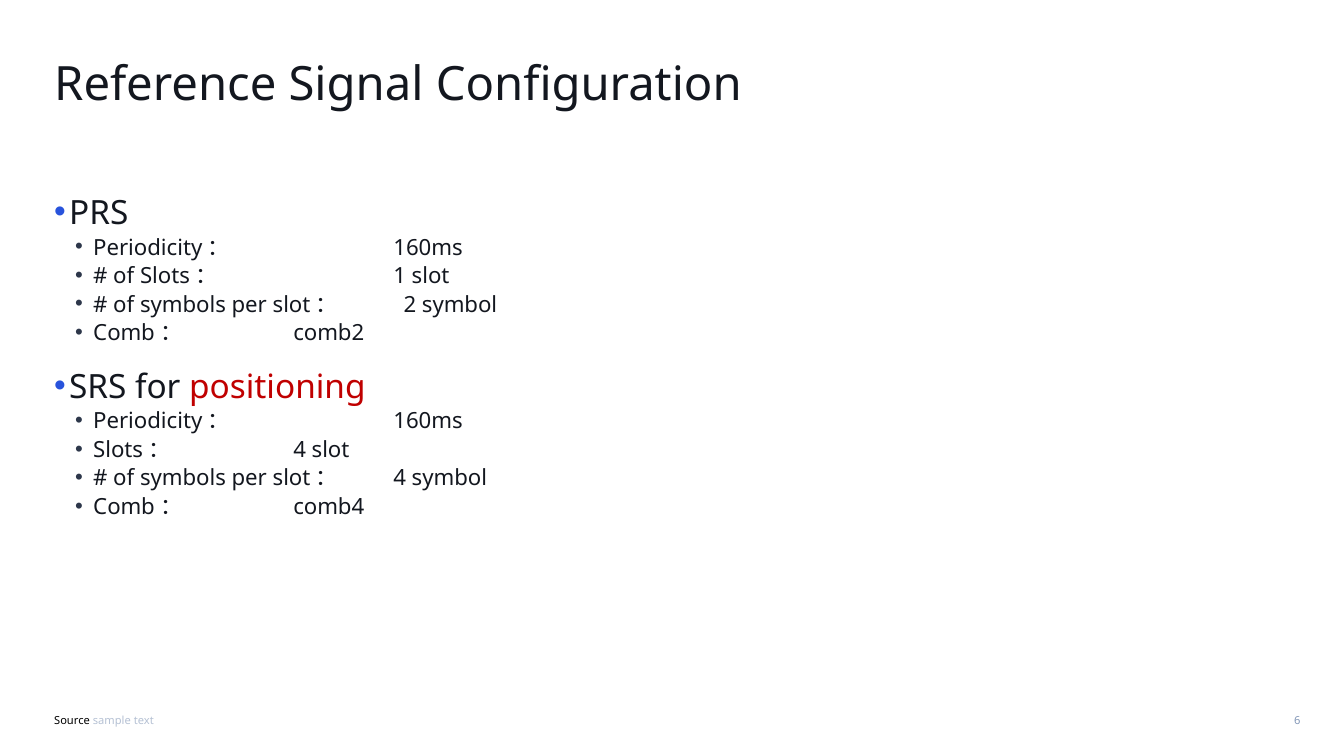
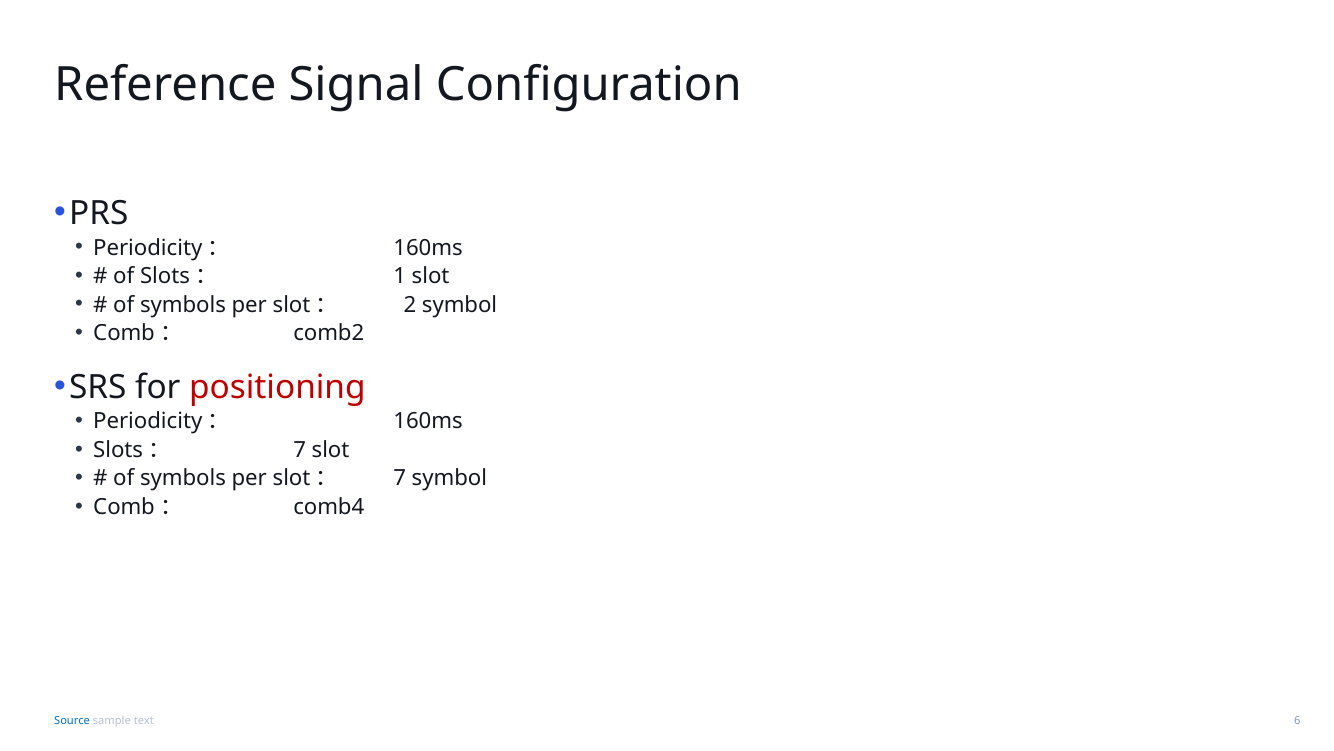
Slots： 4: 4 -> 7 (300, 450)
4: 4 -> 7 (400, 478)
Source colour: black -> blue (72, 720)
